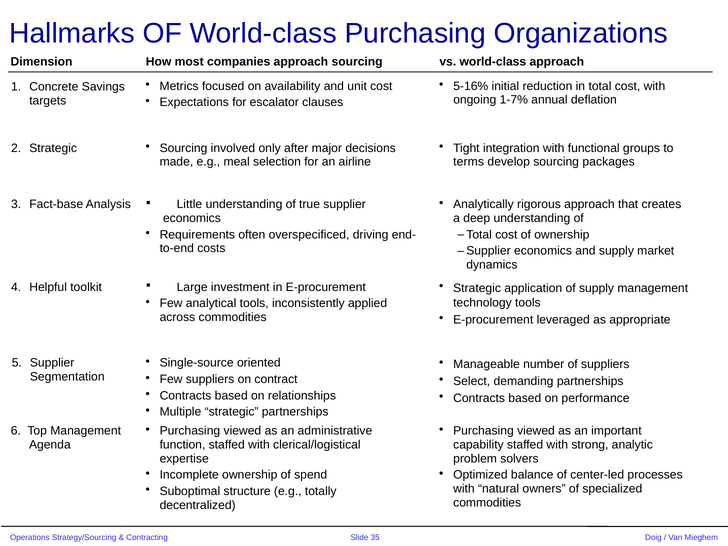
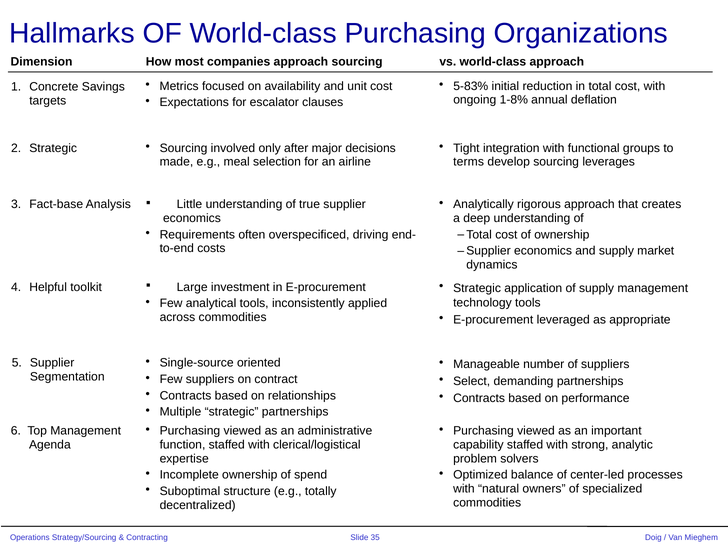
5-16%: 5-16% -> 5-83% (471, 86)
1-7%: 1-7% -> 1-8% (514, 100)
packages: packages -> leverages (609, 162)
